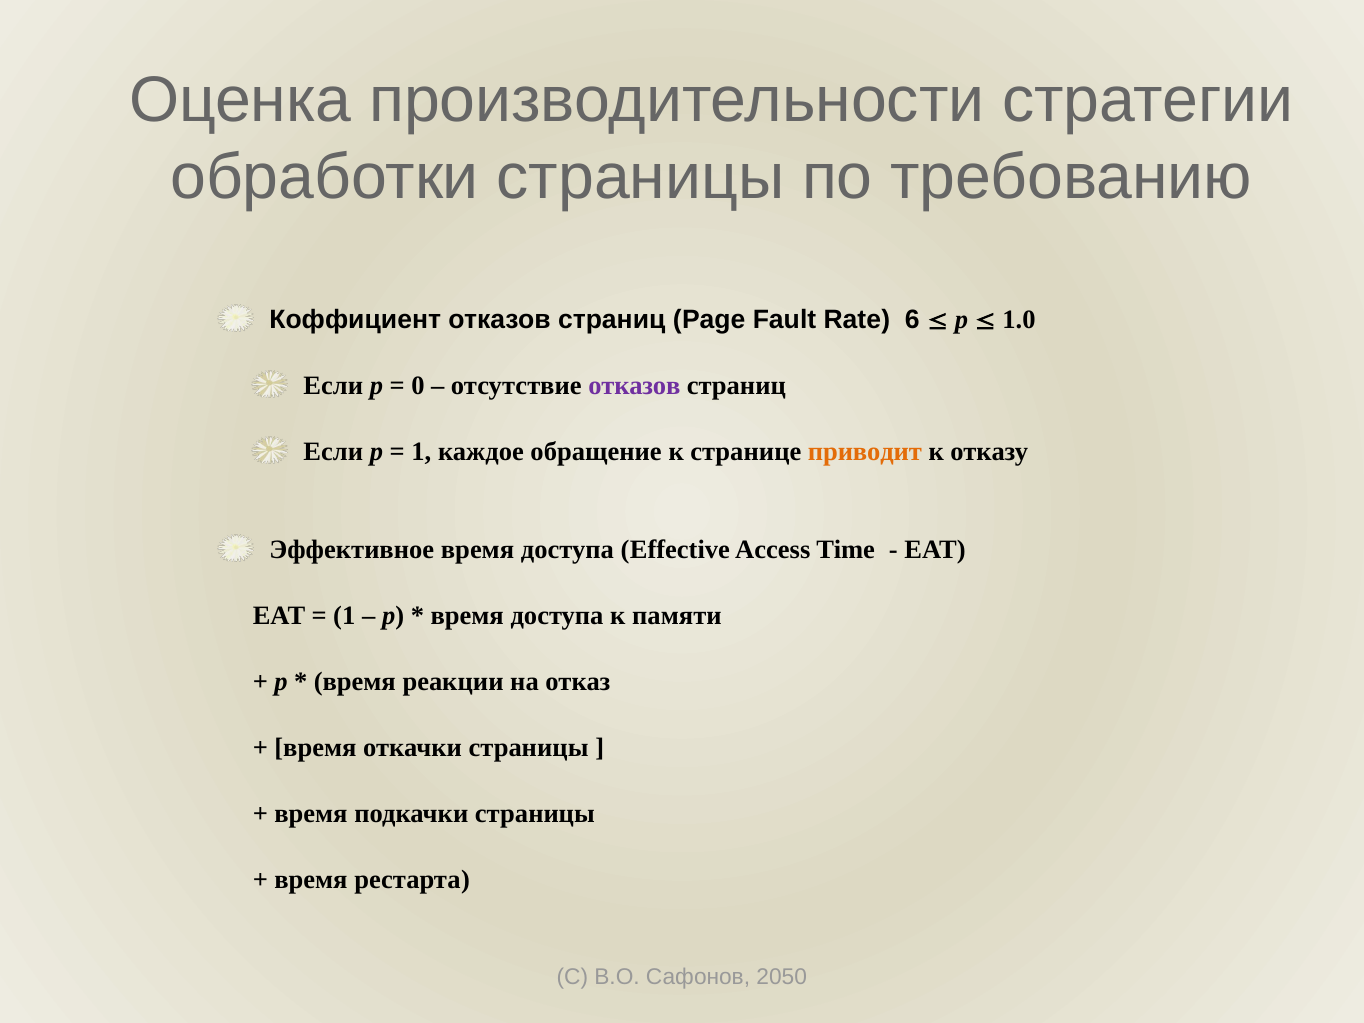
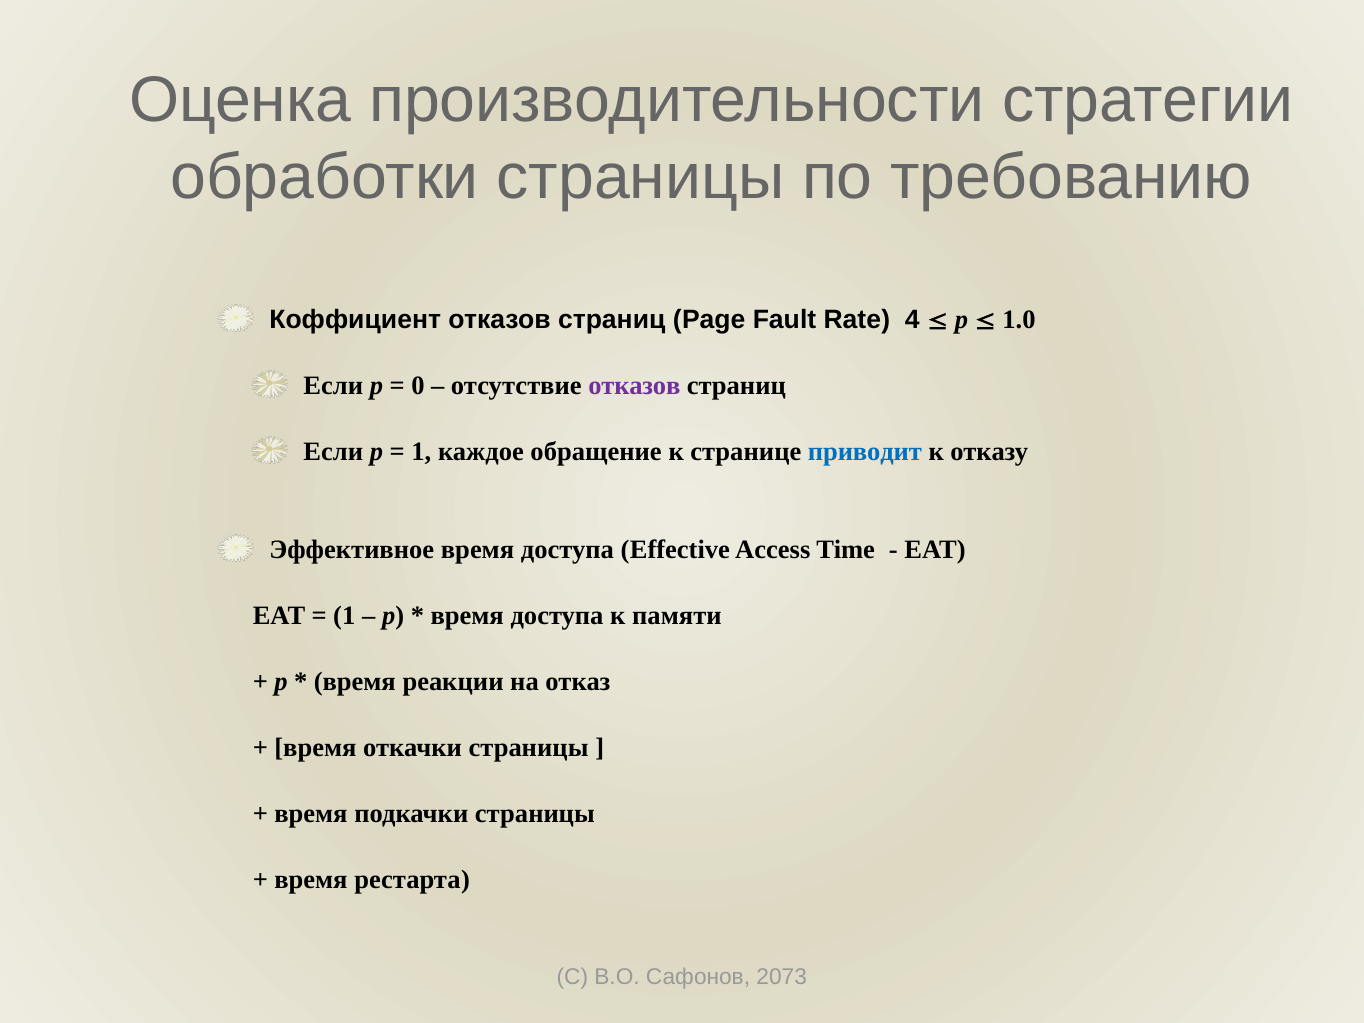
6: 6 -> 4 (912, 320)
приводит colour: orange -> blue (865, 452)
2050: 2050 -> 2073 (782, 977)
